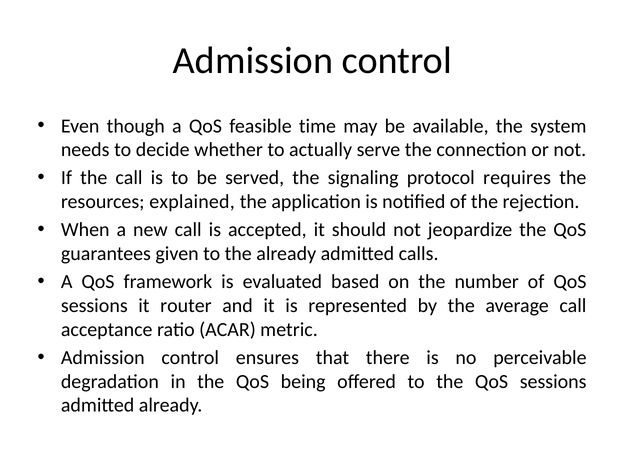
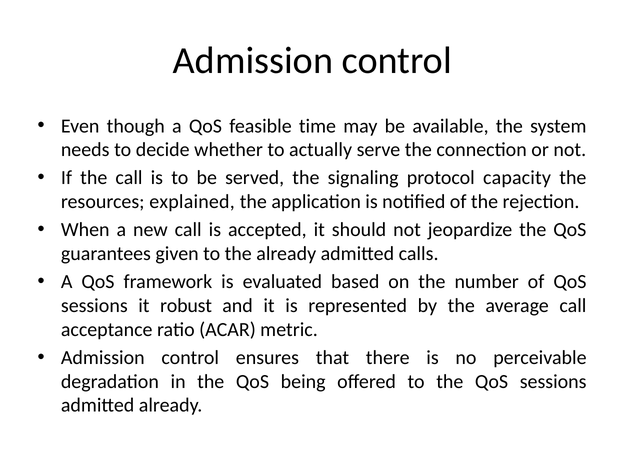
requires: requires -> capacity (517, 178)
router: router -> robust (186, 305)
